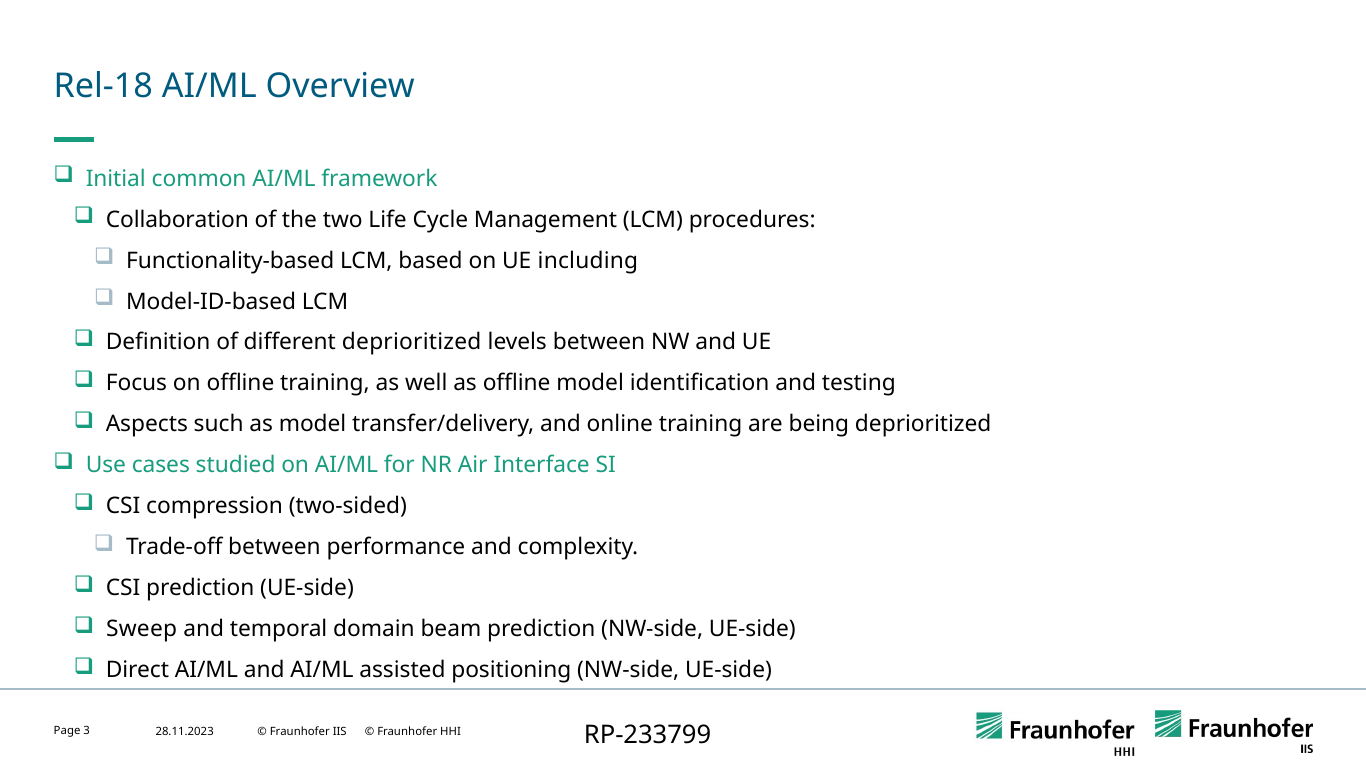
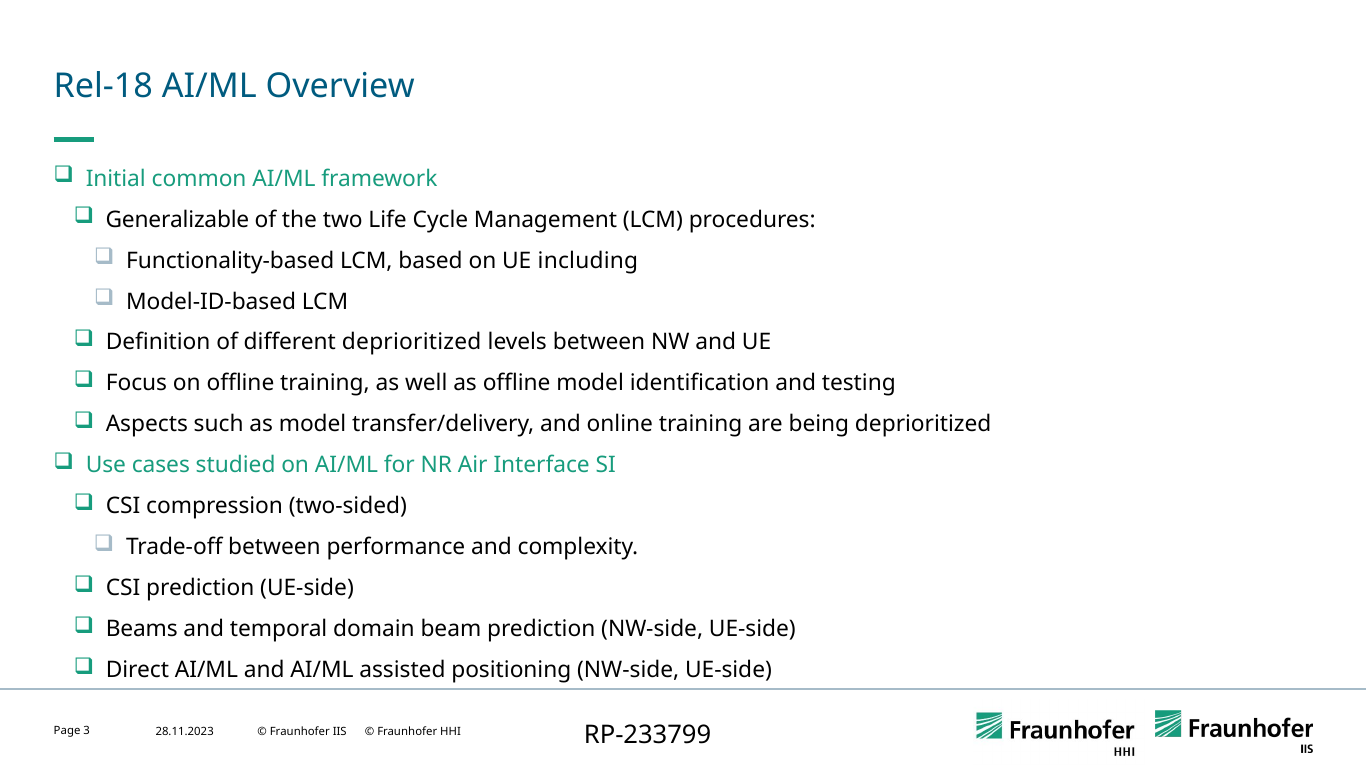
Collaboration: Collaboration -> Generalizable (177, 219)
Sweep: Sweep -> Beams (142, 629)
